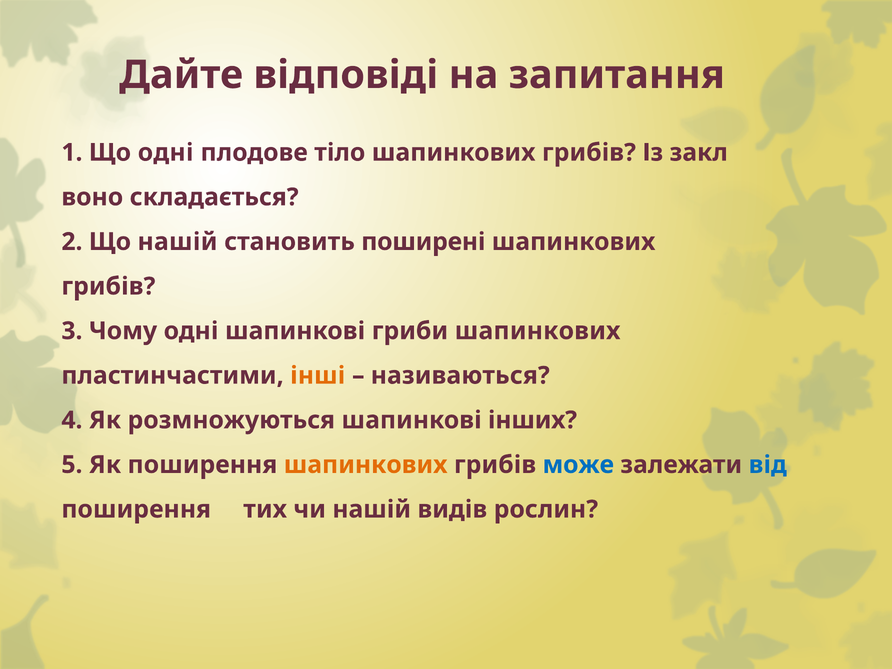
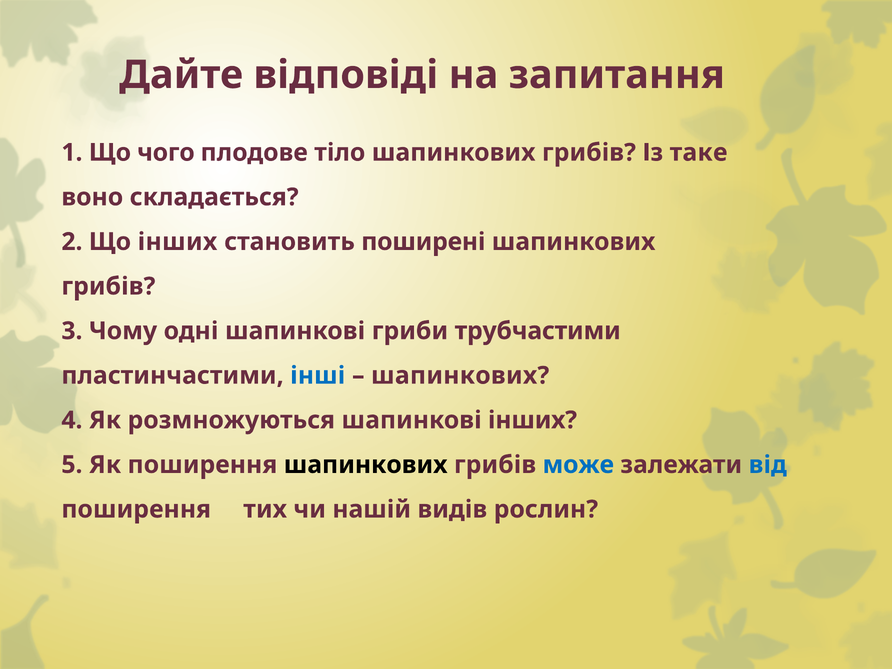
Що одні: одні -> чого (166, 153)
закл: закл -> таке (699, 153)
Що нашій: нашій -> інших (177, 242)
гриби шапинкових: шапинкових -> трубчастими (538, 331)
інші colour: orange -> blue (318, 376)
називаються: називаються -> шапинкових (460, 376)
шапинкових colour: orange -> black (366, 465)
